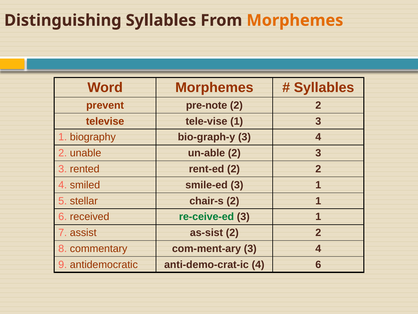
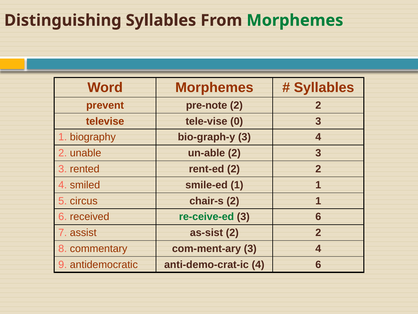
Morphemes colour: orange -> green (295, 20)
tele-vise 1: 1 -> 0 (237, 121)
smile-ed 3: 3 -> 1 (237, 185)
stellar: stellar -> circus (84, 201)
1: 1 -> 6 (318, 216)
